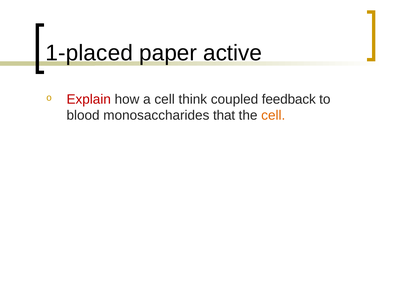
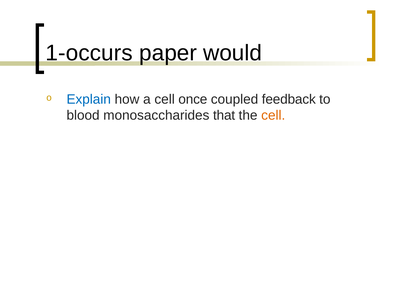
1-placed: 1-placed -> 1-occurs (89, 53)
active: active -> would (233, 53)
Explain colour: red -> blue (89, 99)
think: think -> once (193, 99)
